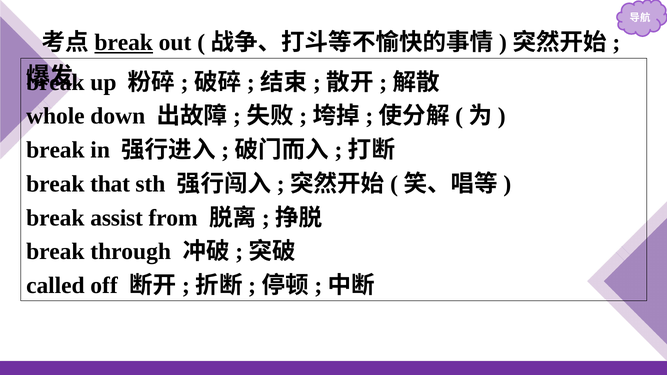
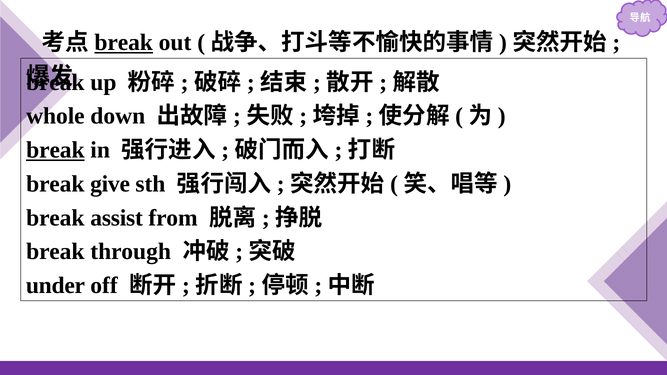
break underline: none -> present (55, 150)
that: that -> give (110, 184)
called: called -> under (55, 286)
